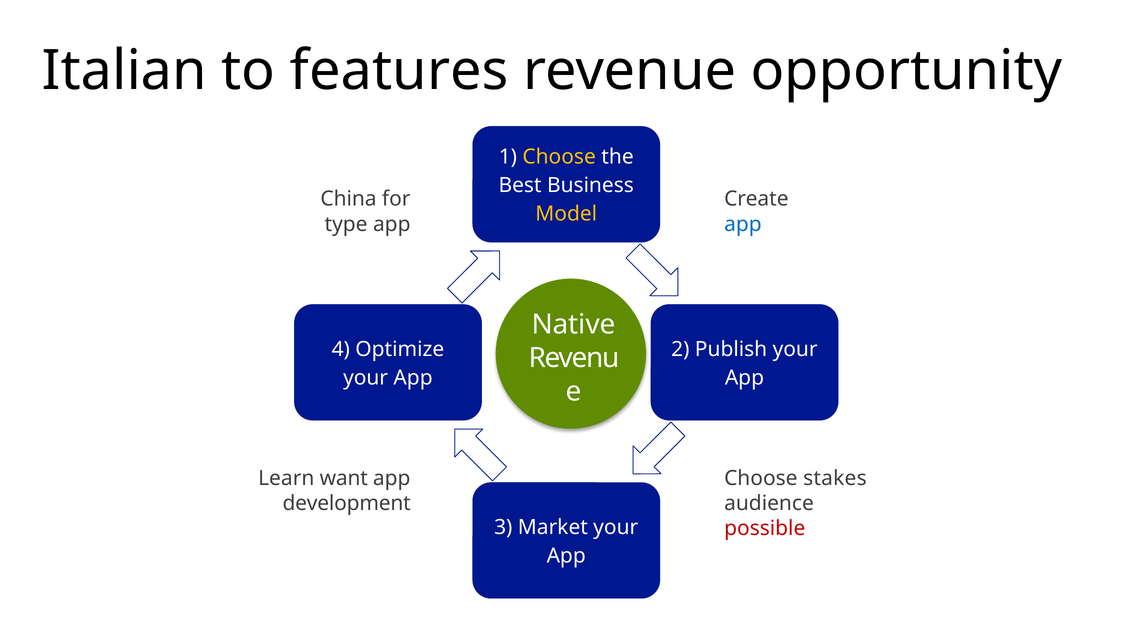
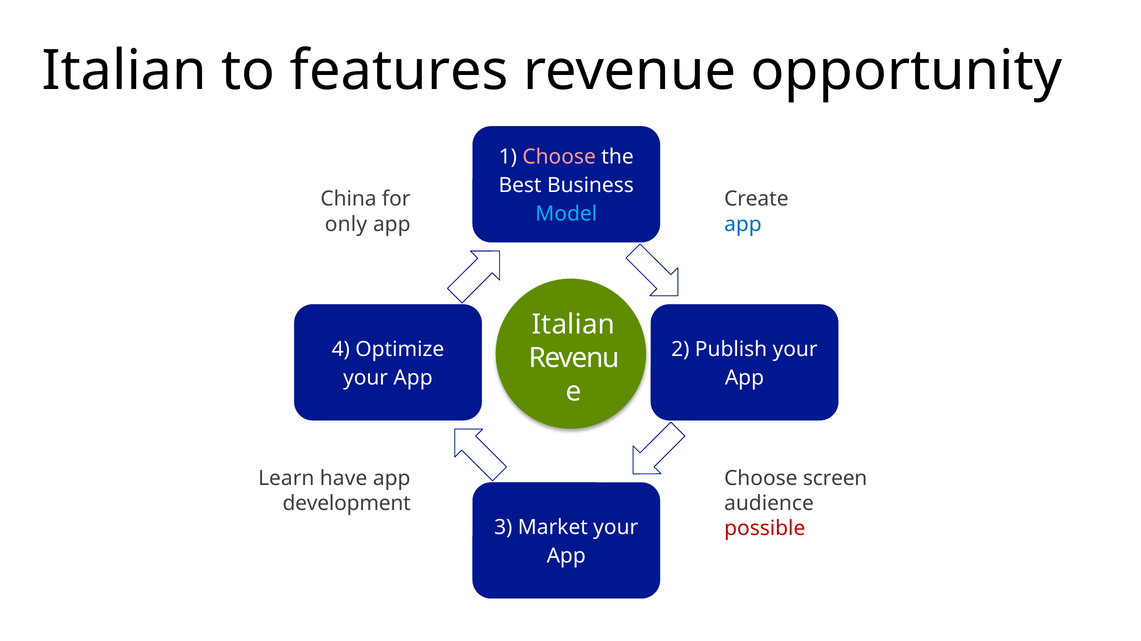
Choose colour: yellow -> pink (559, 157)
Model colour: yellow -> light blue (566, 214)
type: type -> only (346, 224)
Native: Native -> Italian (573, 325)
want: want -> have (344, 479)
stakes: stakes -> screen (835, 479)
